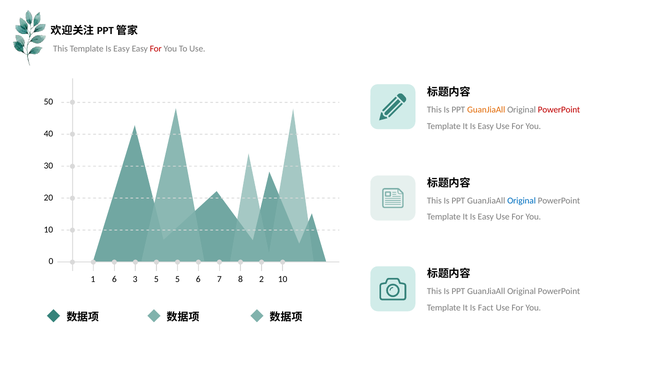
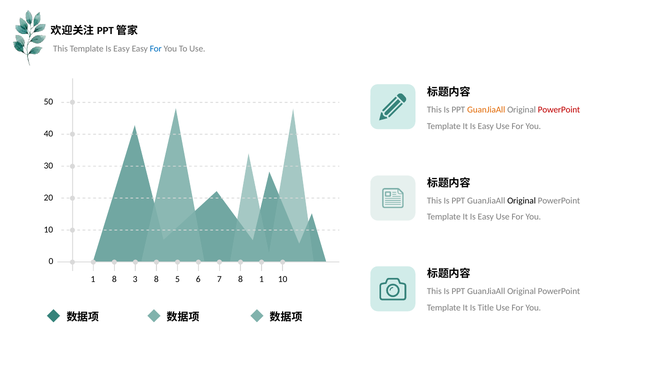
For colour: red -> blue (156, 49)
Original colour: blue -> black (522, 201)
1 6: 6 -> 8 (114, 280)
3 5: 5 -> 8 (156, 280)
8 2: 2 -> 1 (262, 280)
Fact: Fact -> Title (486, 308)
